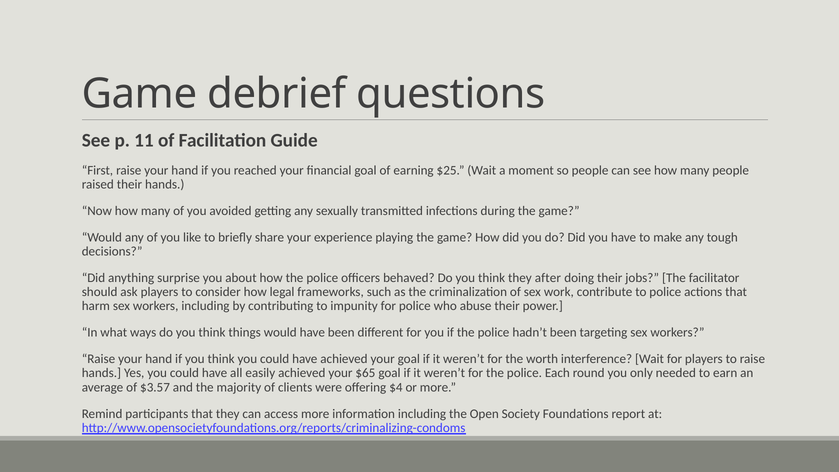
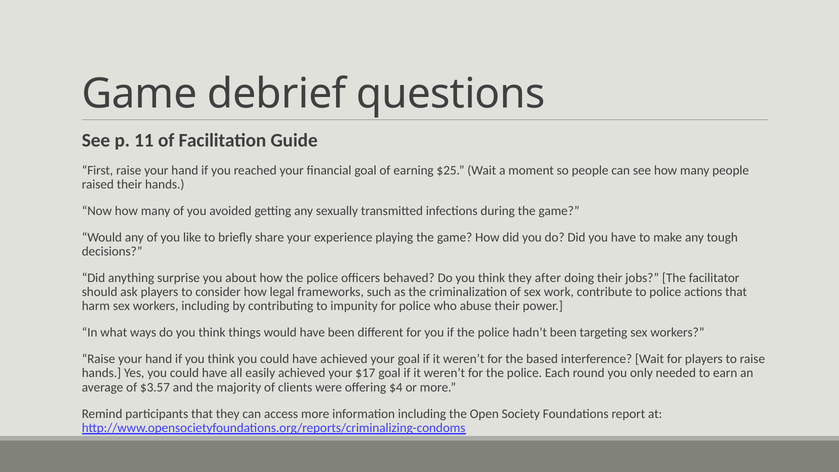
worth: worth -> based (542, 359)
$65: $65 -> $17 (365, 373)
